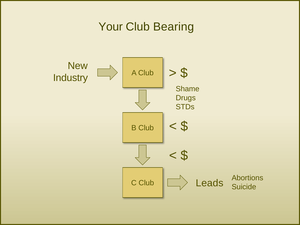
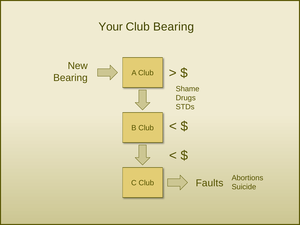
Industry: Industry -> Bearing (70, 78)
Leads: Leads -> Faults (210, 183)
